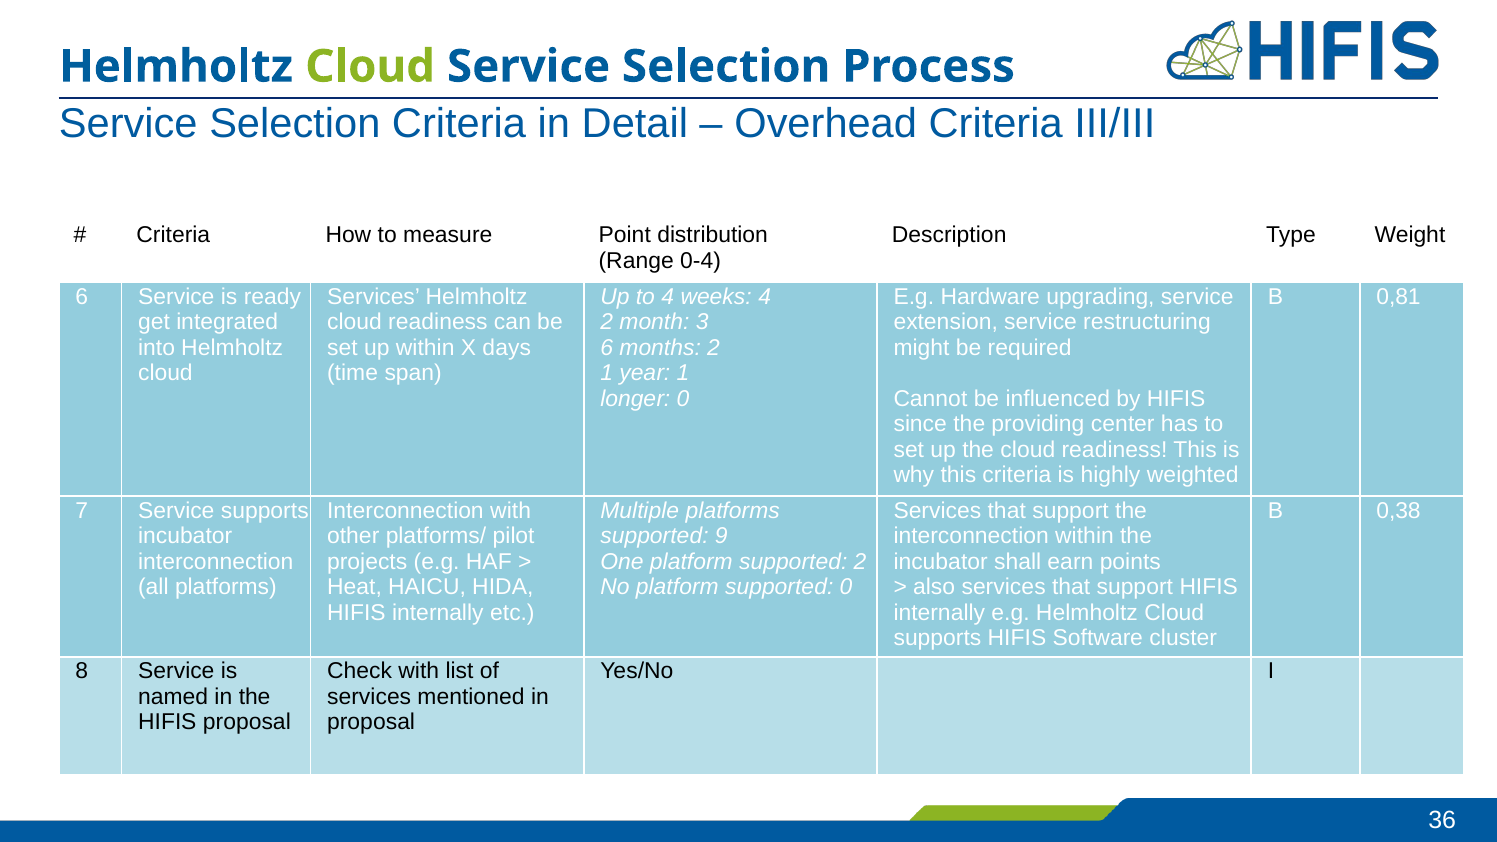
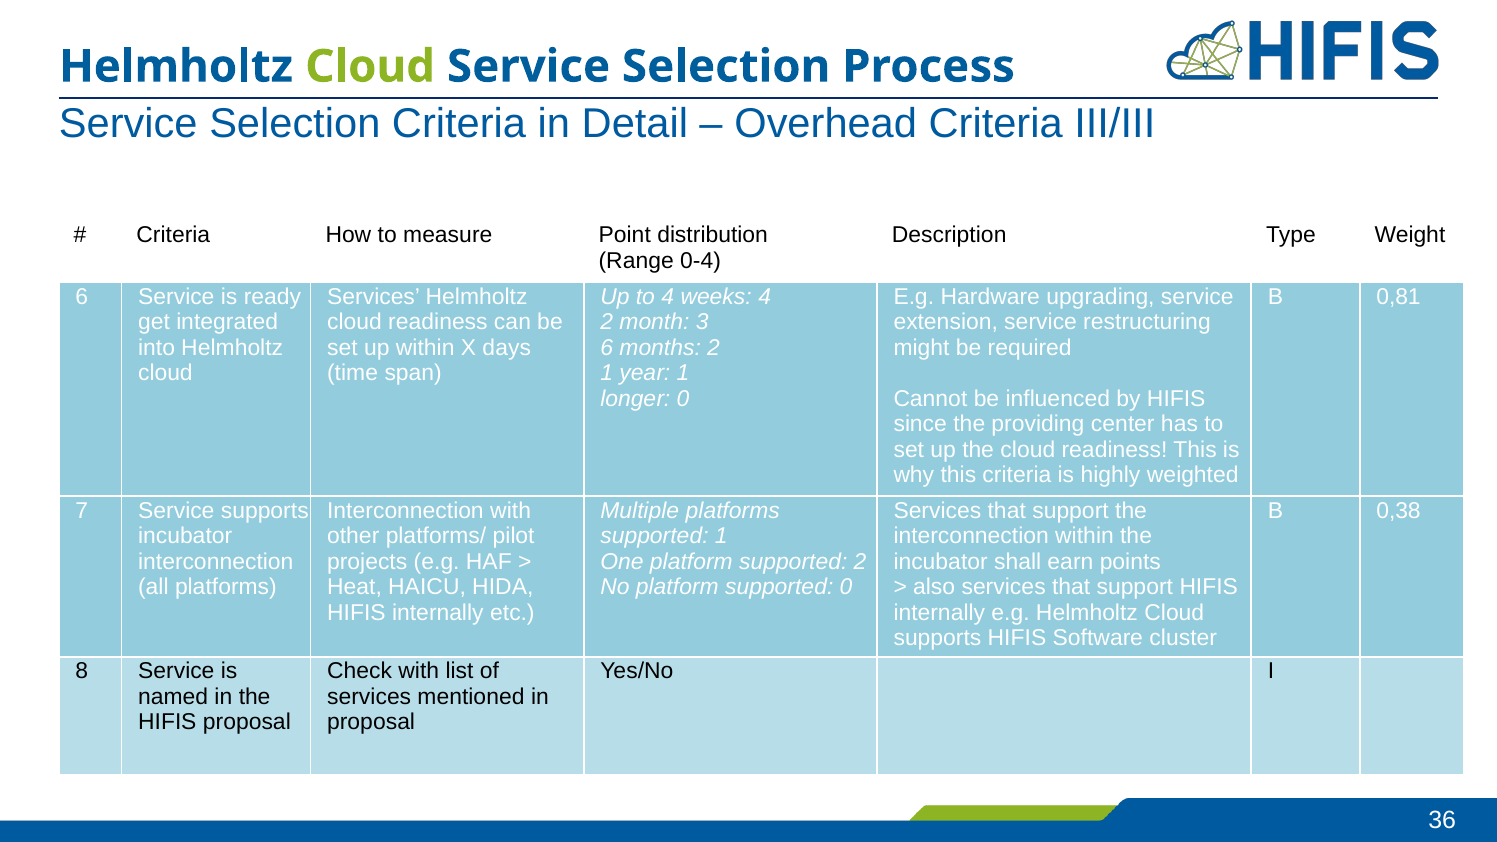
supported 9: 9 -> 1 (721, 536)
